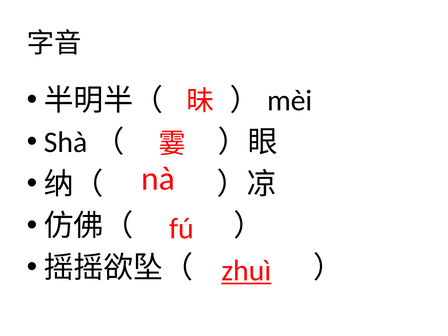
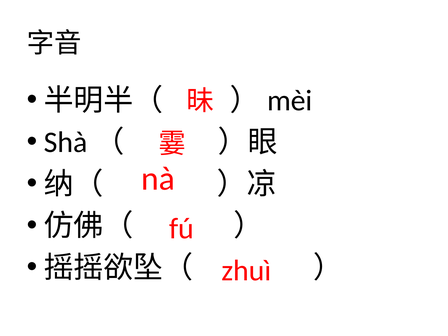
zhuì underline: present -> none (246, 271)
